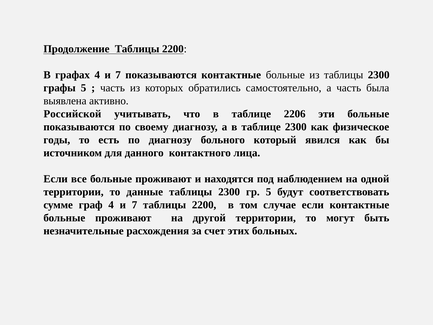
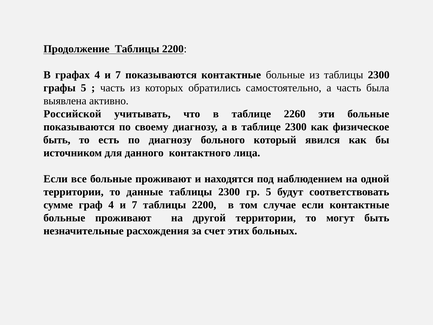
2206: 2206 -> 2260 (295, 114)
годы: годы -> быть (57, 140)
